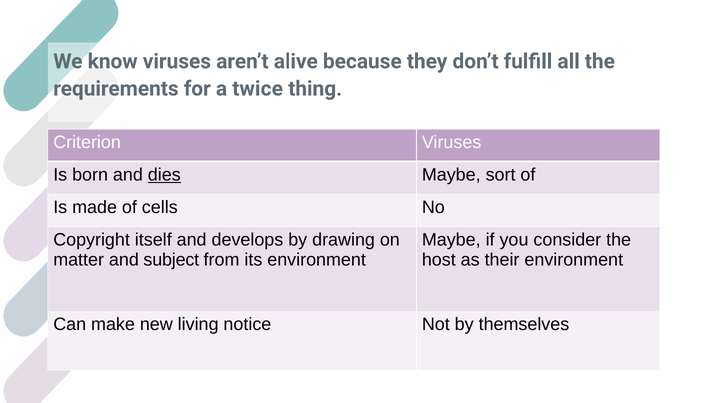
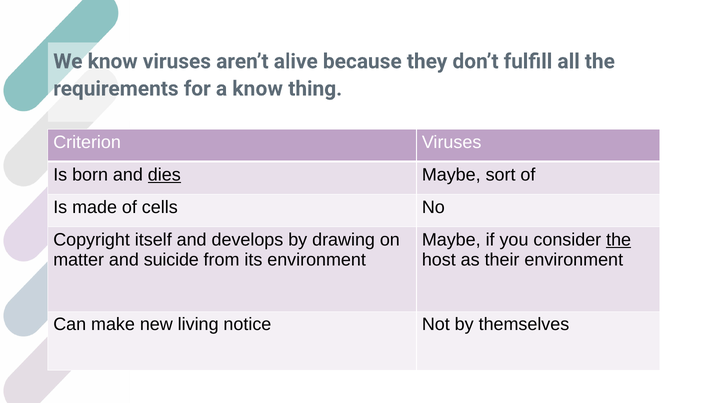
a twice: twice -> know (258, 89)
the underline: none -> present (619, 240)
subject: subject -> suicide (171, 260)
